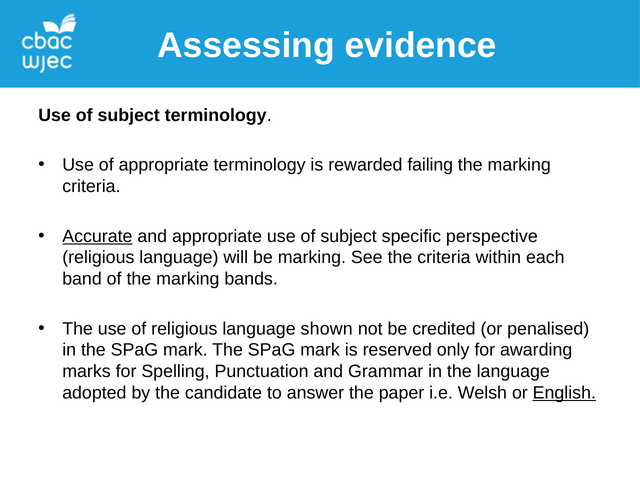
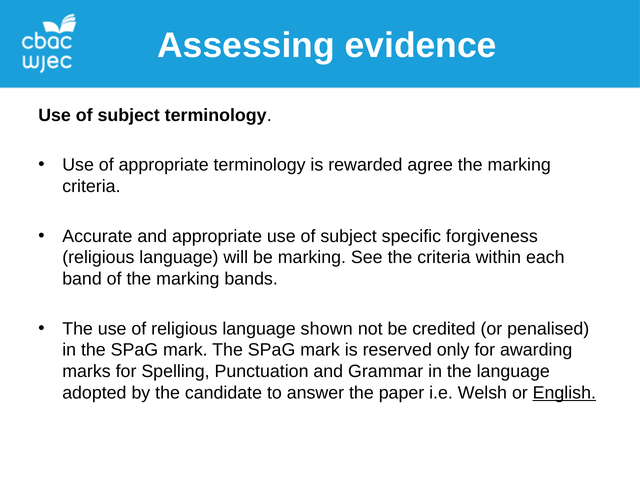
failing: failing -> agree (430, 165)
Accurate underline: present -> none (97, 236)
perspective: perspective -> forgiveness (492, 236)
